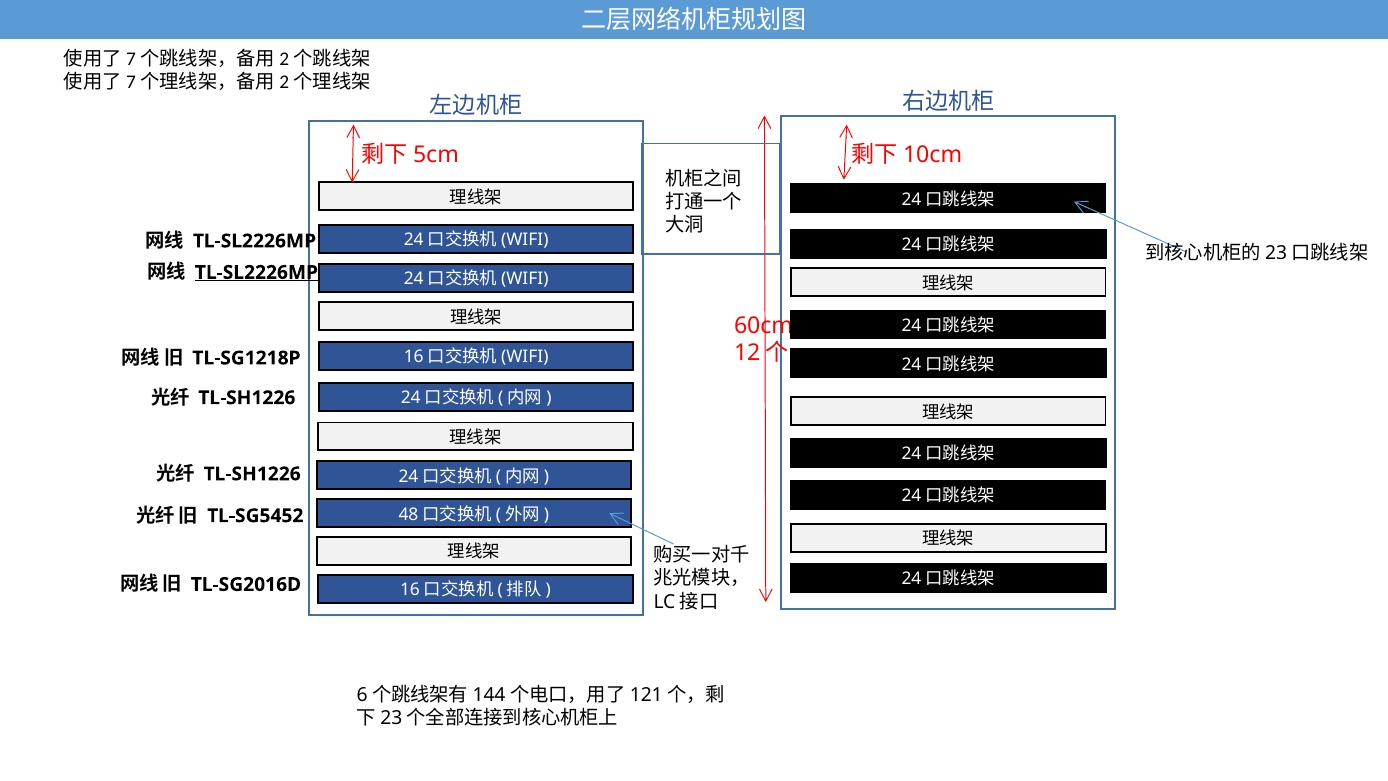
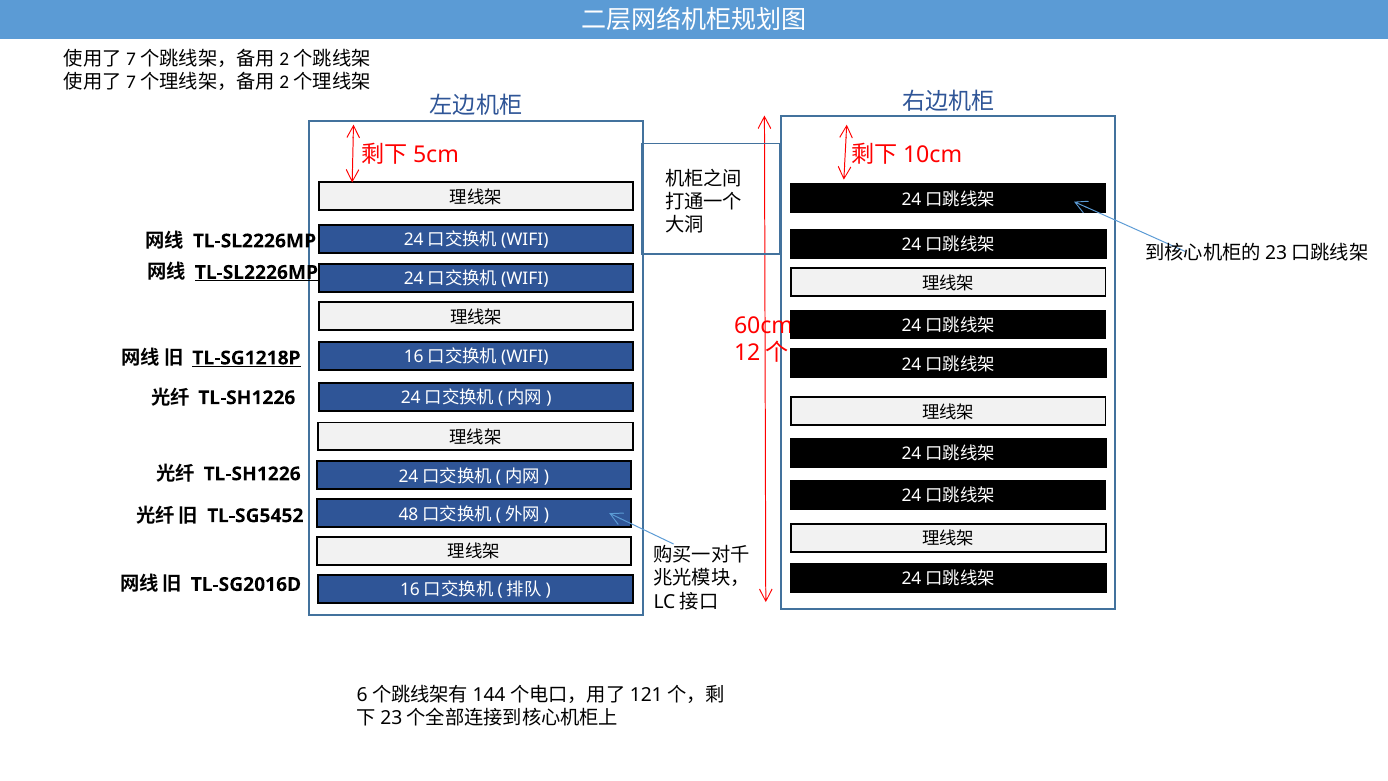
TL-SG1218P underline: none -> present (246, 358)
